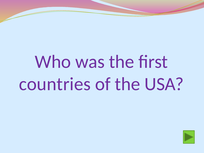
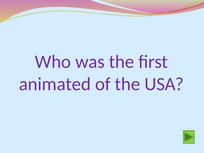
countries: countries -> animated (55, 84)
